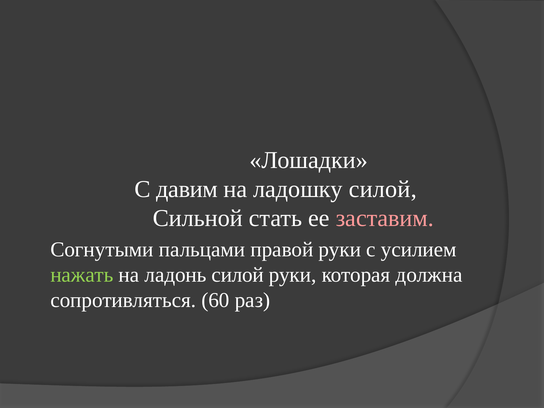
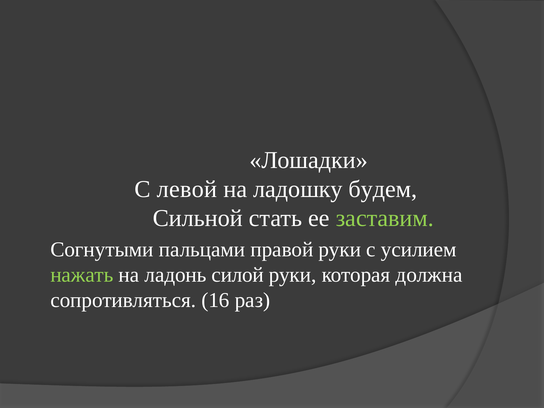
давим: давим -> левой (187, 189)
ладошку силой: силой -> будем (383, 189)
заставим colour: pink -> light green (385, 218)
60: 60 -> 16 (215, 300)
